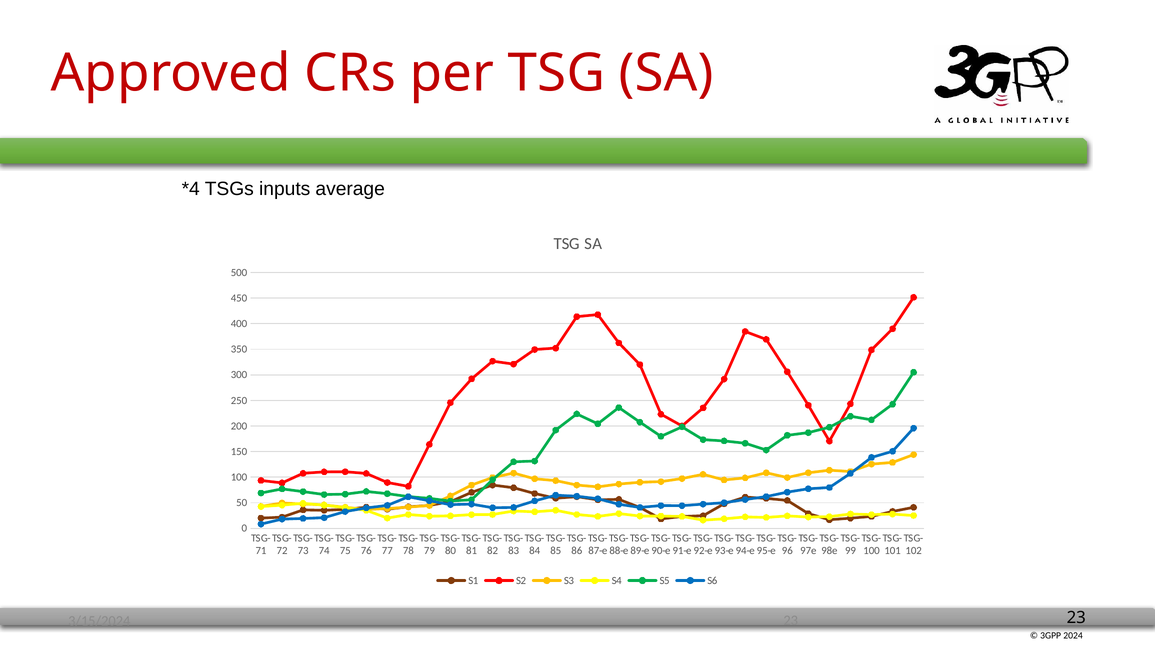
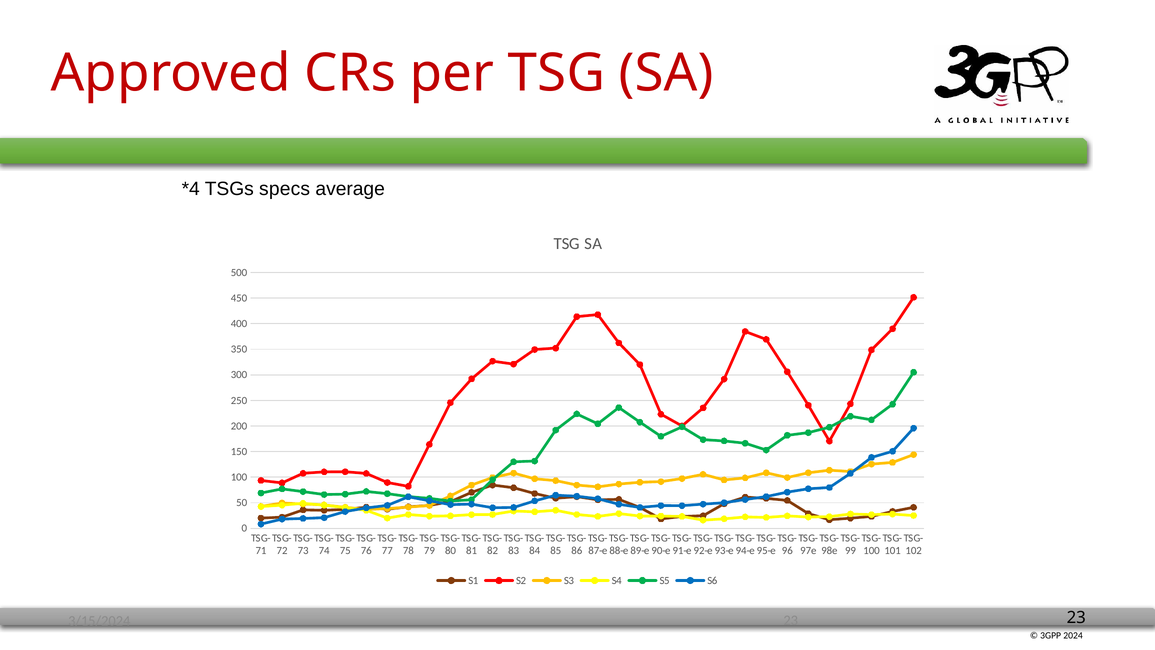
inputs: inputs -> specs (285, 189)
